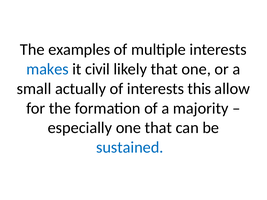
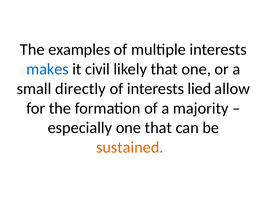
actually: actually -> directly (80, 89)
this: this -> lied (199, 89)
sustained colour: blue -> orange (130, 148)
